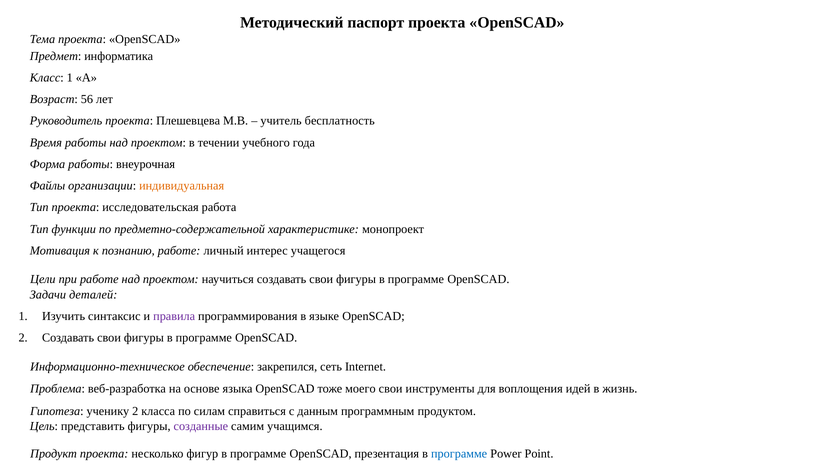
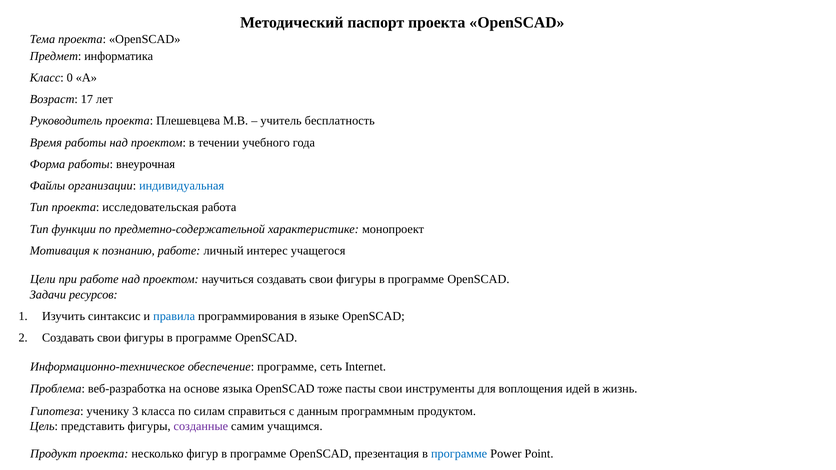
Класс 1: 1 -> 0 (70, 78)
56: 56 -> 17 (87, 99)
индивидуальная colour: orange -> blue (182, 186)
деталей: деталей -> ресурсов (93, 295)
правила colour: purple -> blue (174, 317)
обеспечение закрепился: закрепился -> программе (287, 367)
моего: моего -> пасты (361, 389)
ученику 2: 2 -> 3 (135, 411)
